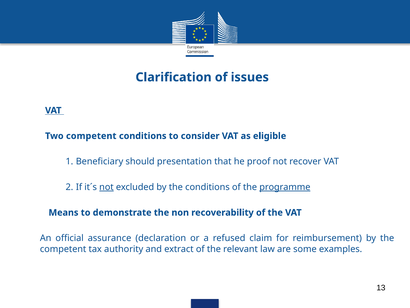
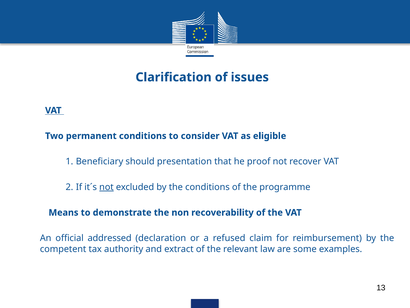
Two competent: competent -> permanent (91, 136)
programme underline: present -> none (285, 187)
assurance: assurance -> addressed (110, 238)
